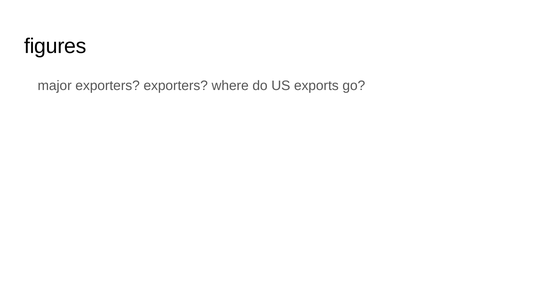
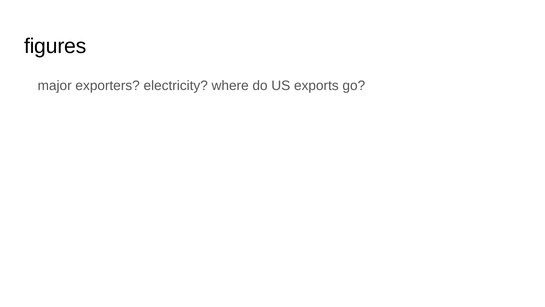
exporters exporters: exporters -> electricity (176, 86)
